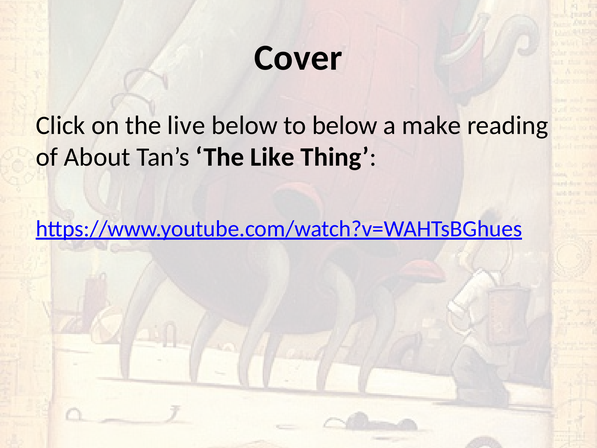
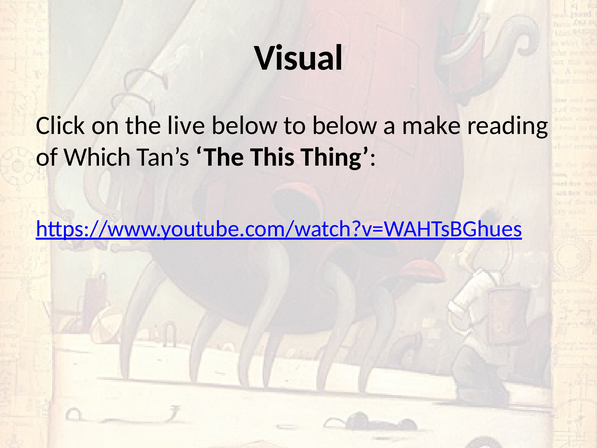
Cover: Cover -> Visual (299, 58)
About: About -> Which (97, 157)
Like: Like -> This (272, 157)
